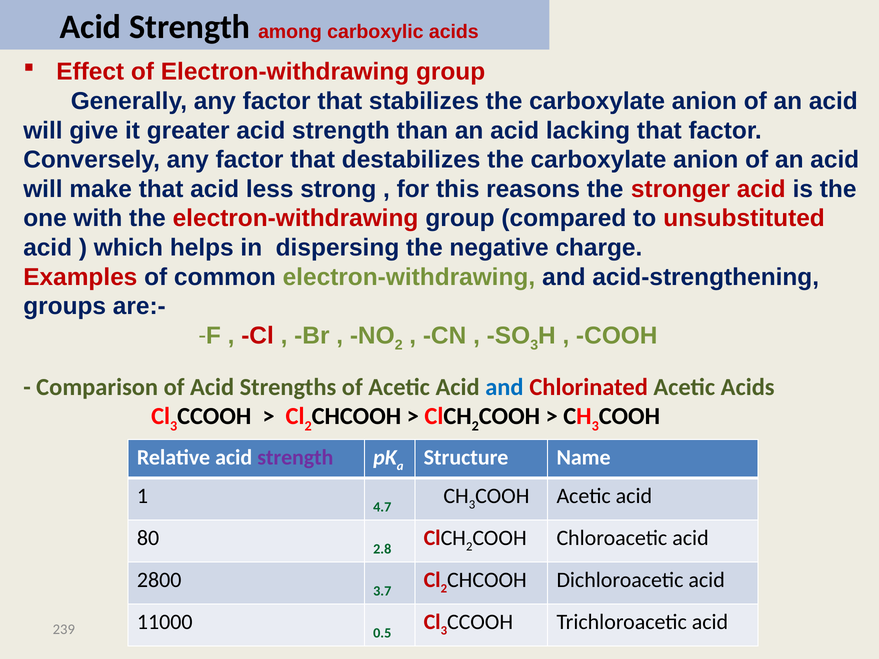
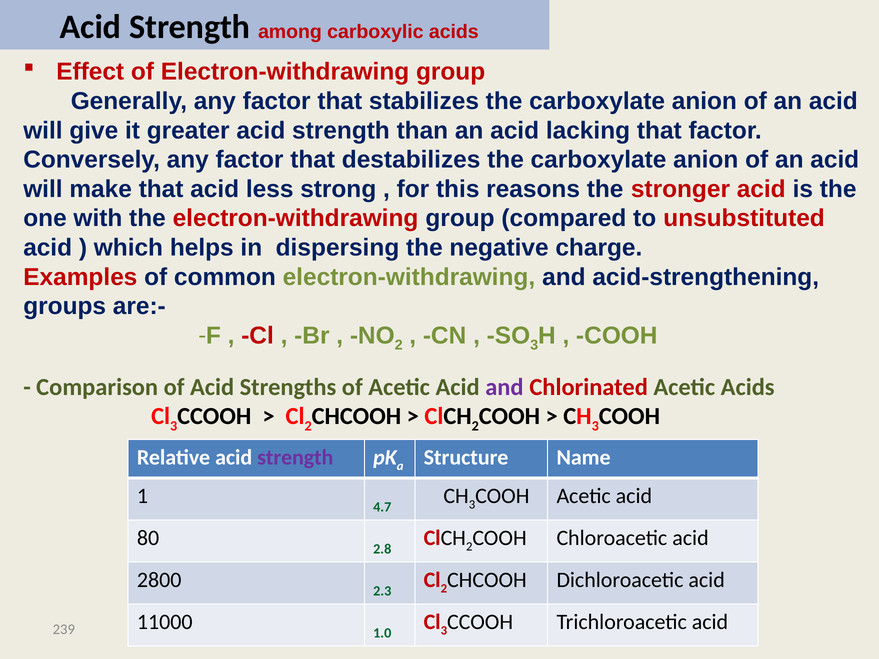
and colour: blue -> purple (504, 387)
3.7: 3.7 -> 2.3 (382, 591)
0.5: 0.5 -> 1.0 (382, 633)
